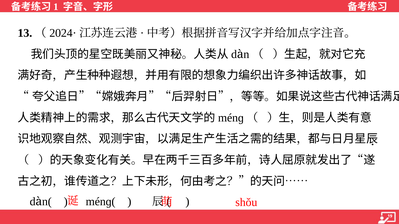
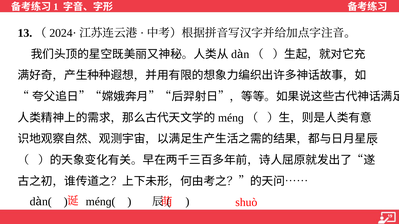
shǒu: shǒu -> shuò (246, 203)
